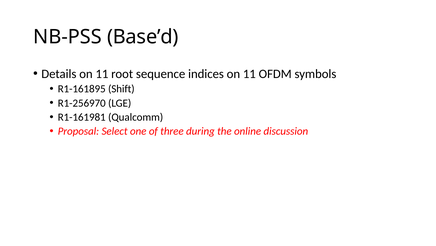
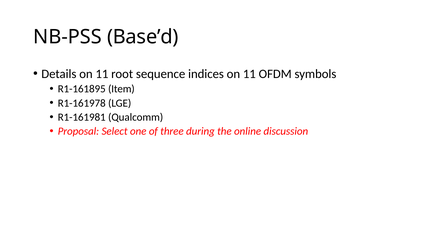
Shift: Shift -> Item (121, 89)
R1-256970: R1-256970 -> R1-161978 (82, 103)
